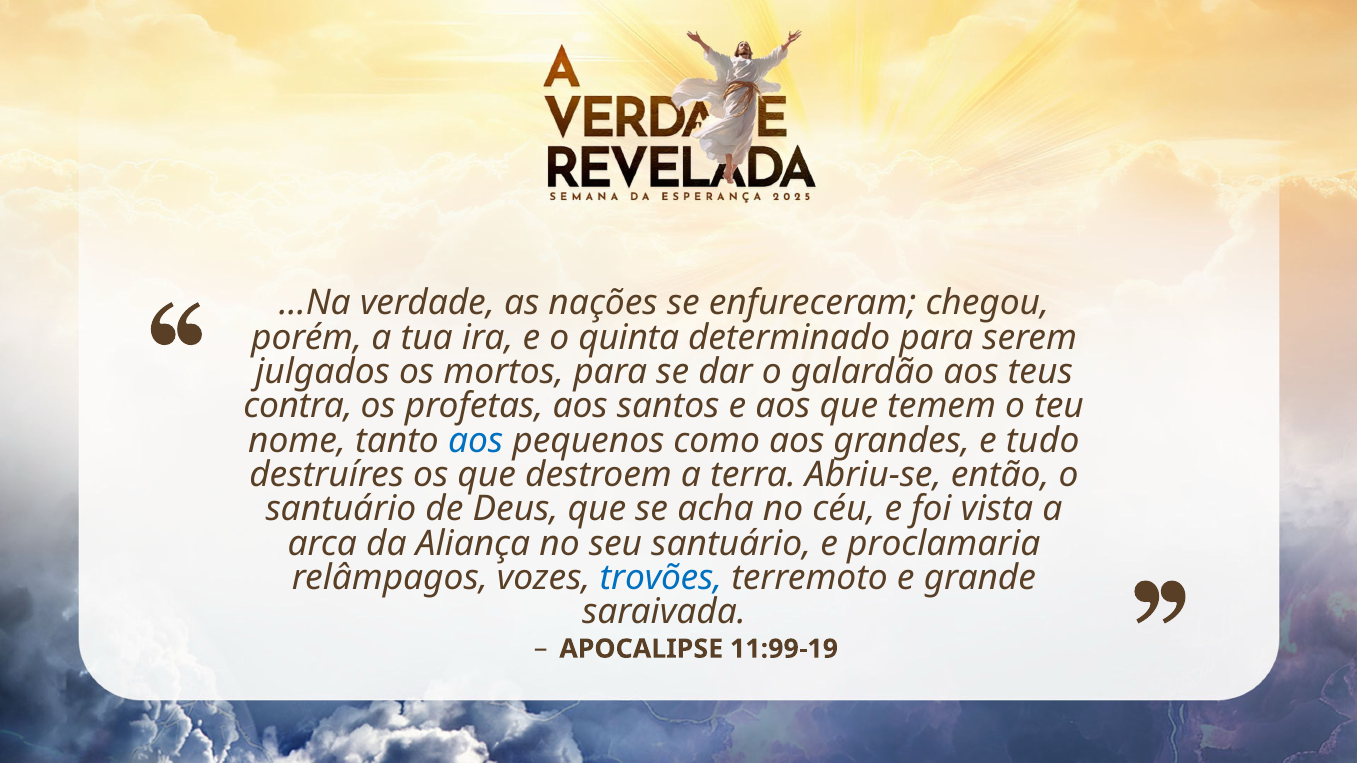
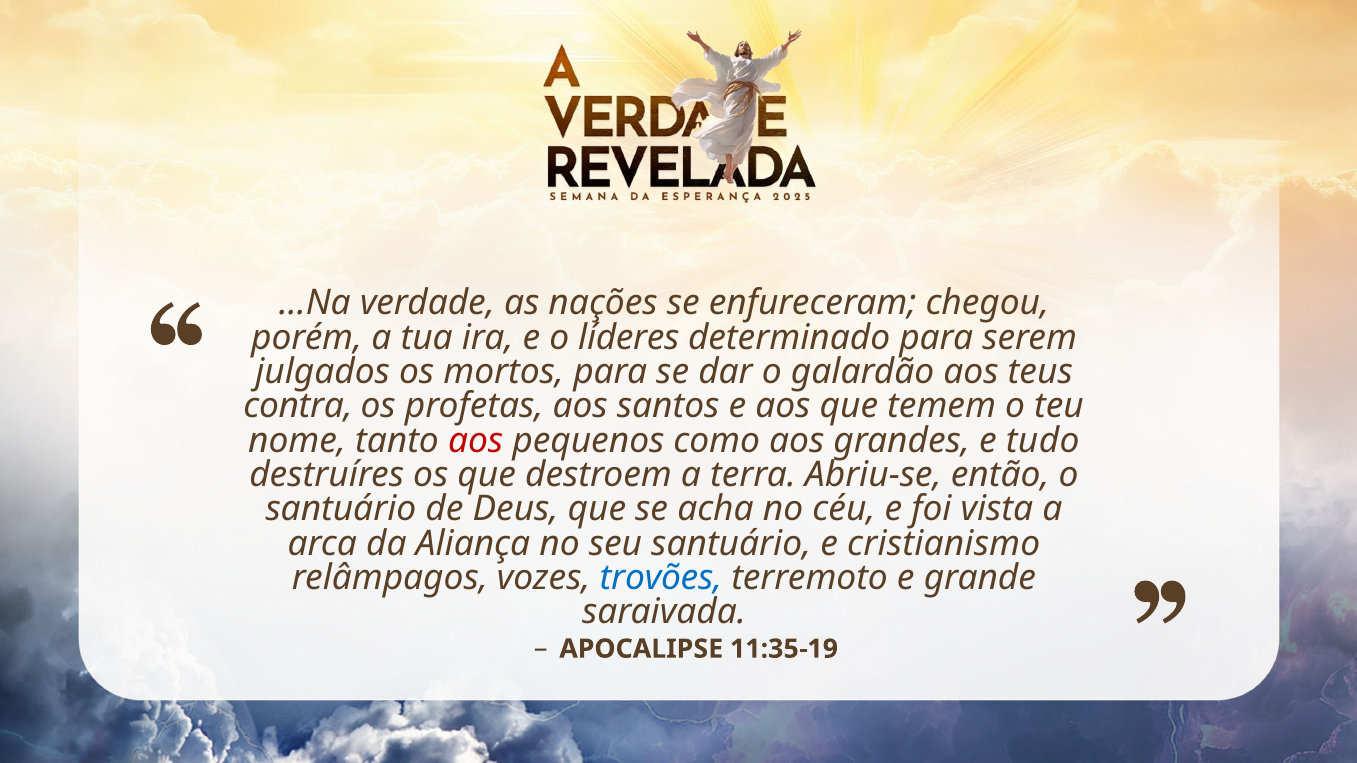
quinta: quinta -> líderes (629, 338)
aos colour: blue -> red (476, 441)
proclamaria: proclamaria -> cristianismo (944, 544)
11:99-19: 11:99-19 -> 11:35-19 (784, 649)
